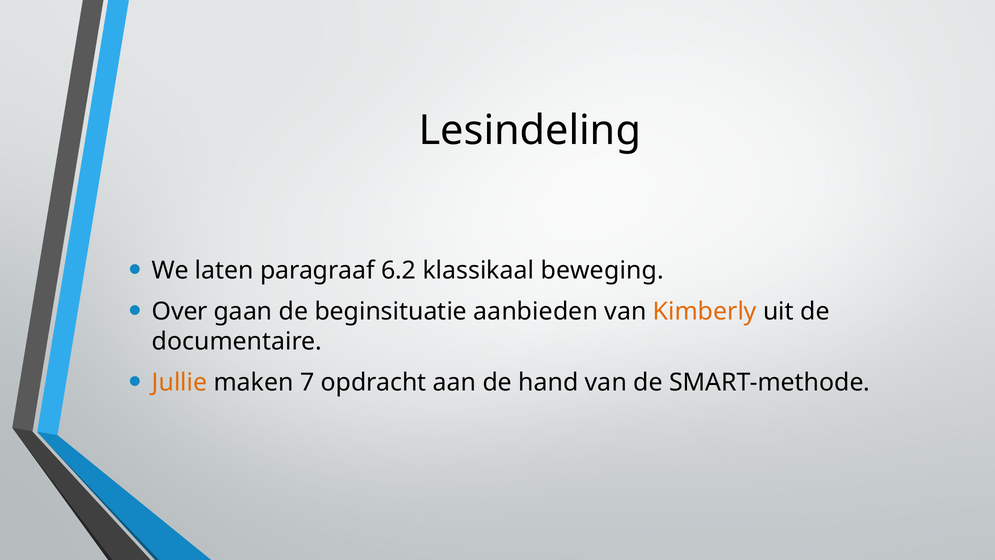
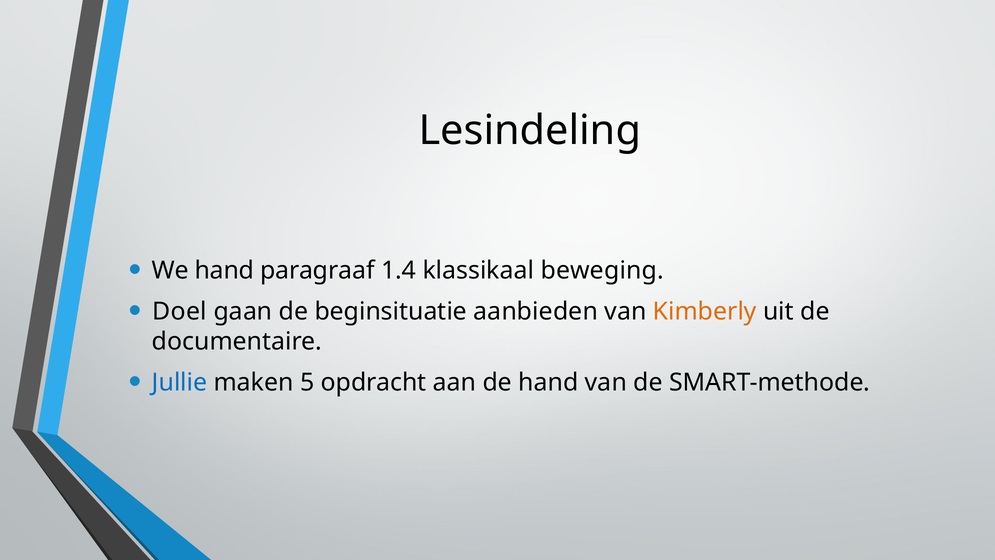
We laten: laten -> hand (224, 270)
6.2: 6.2 -> 1.4 (399, 270)
Over: Over -> Doel (179, 311)
Jullie colour: orange -> blue (180, 382)
7: 7 -> 5 (307, 382)
